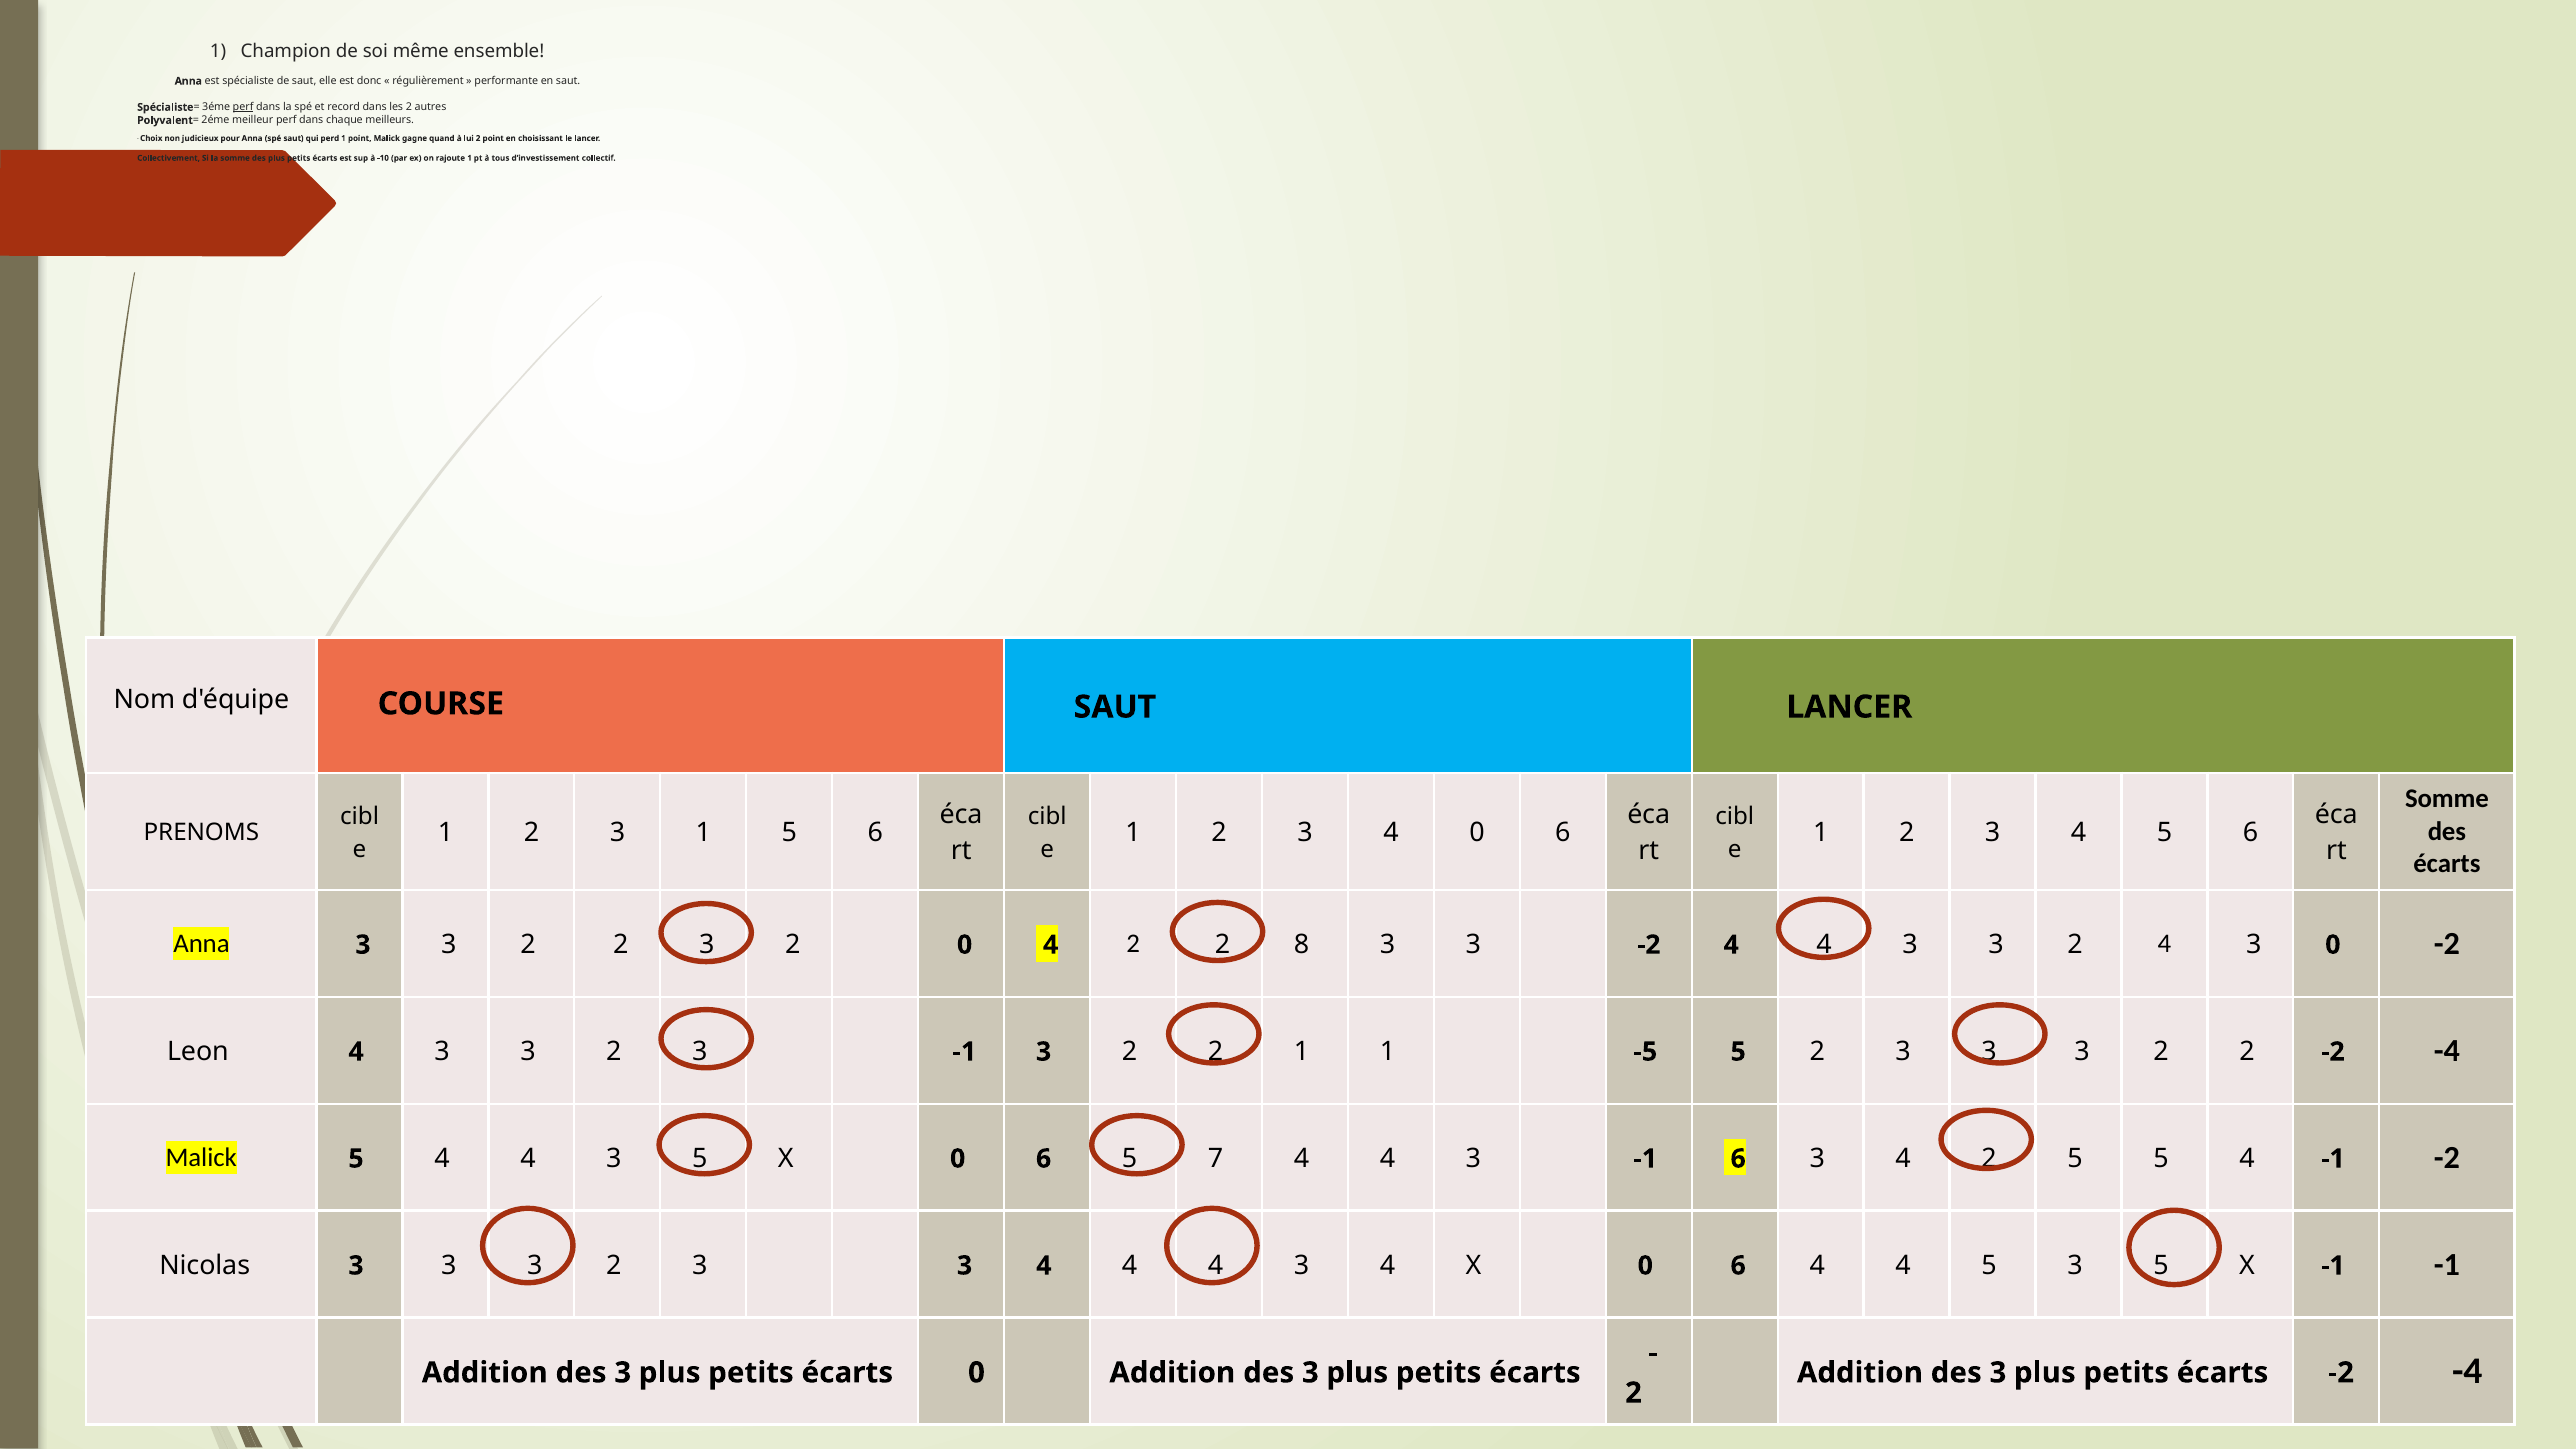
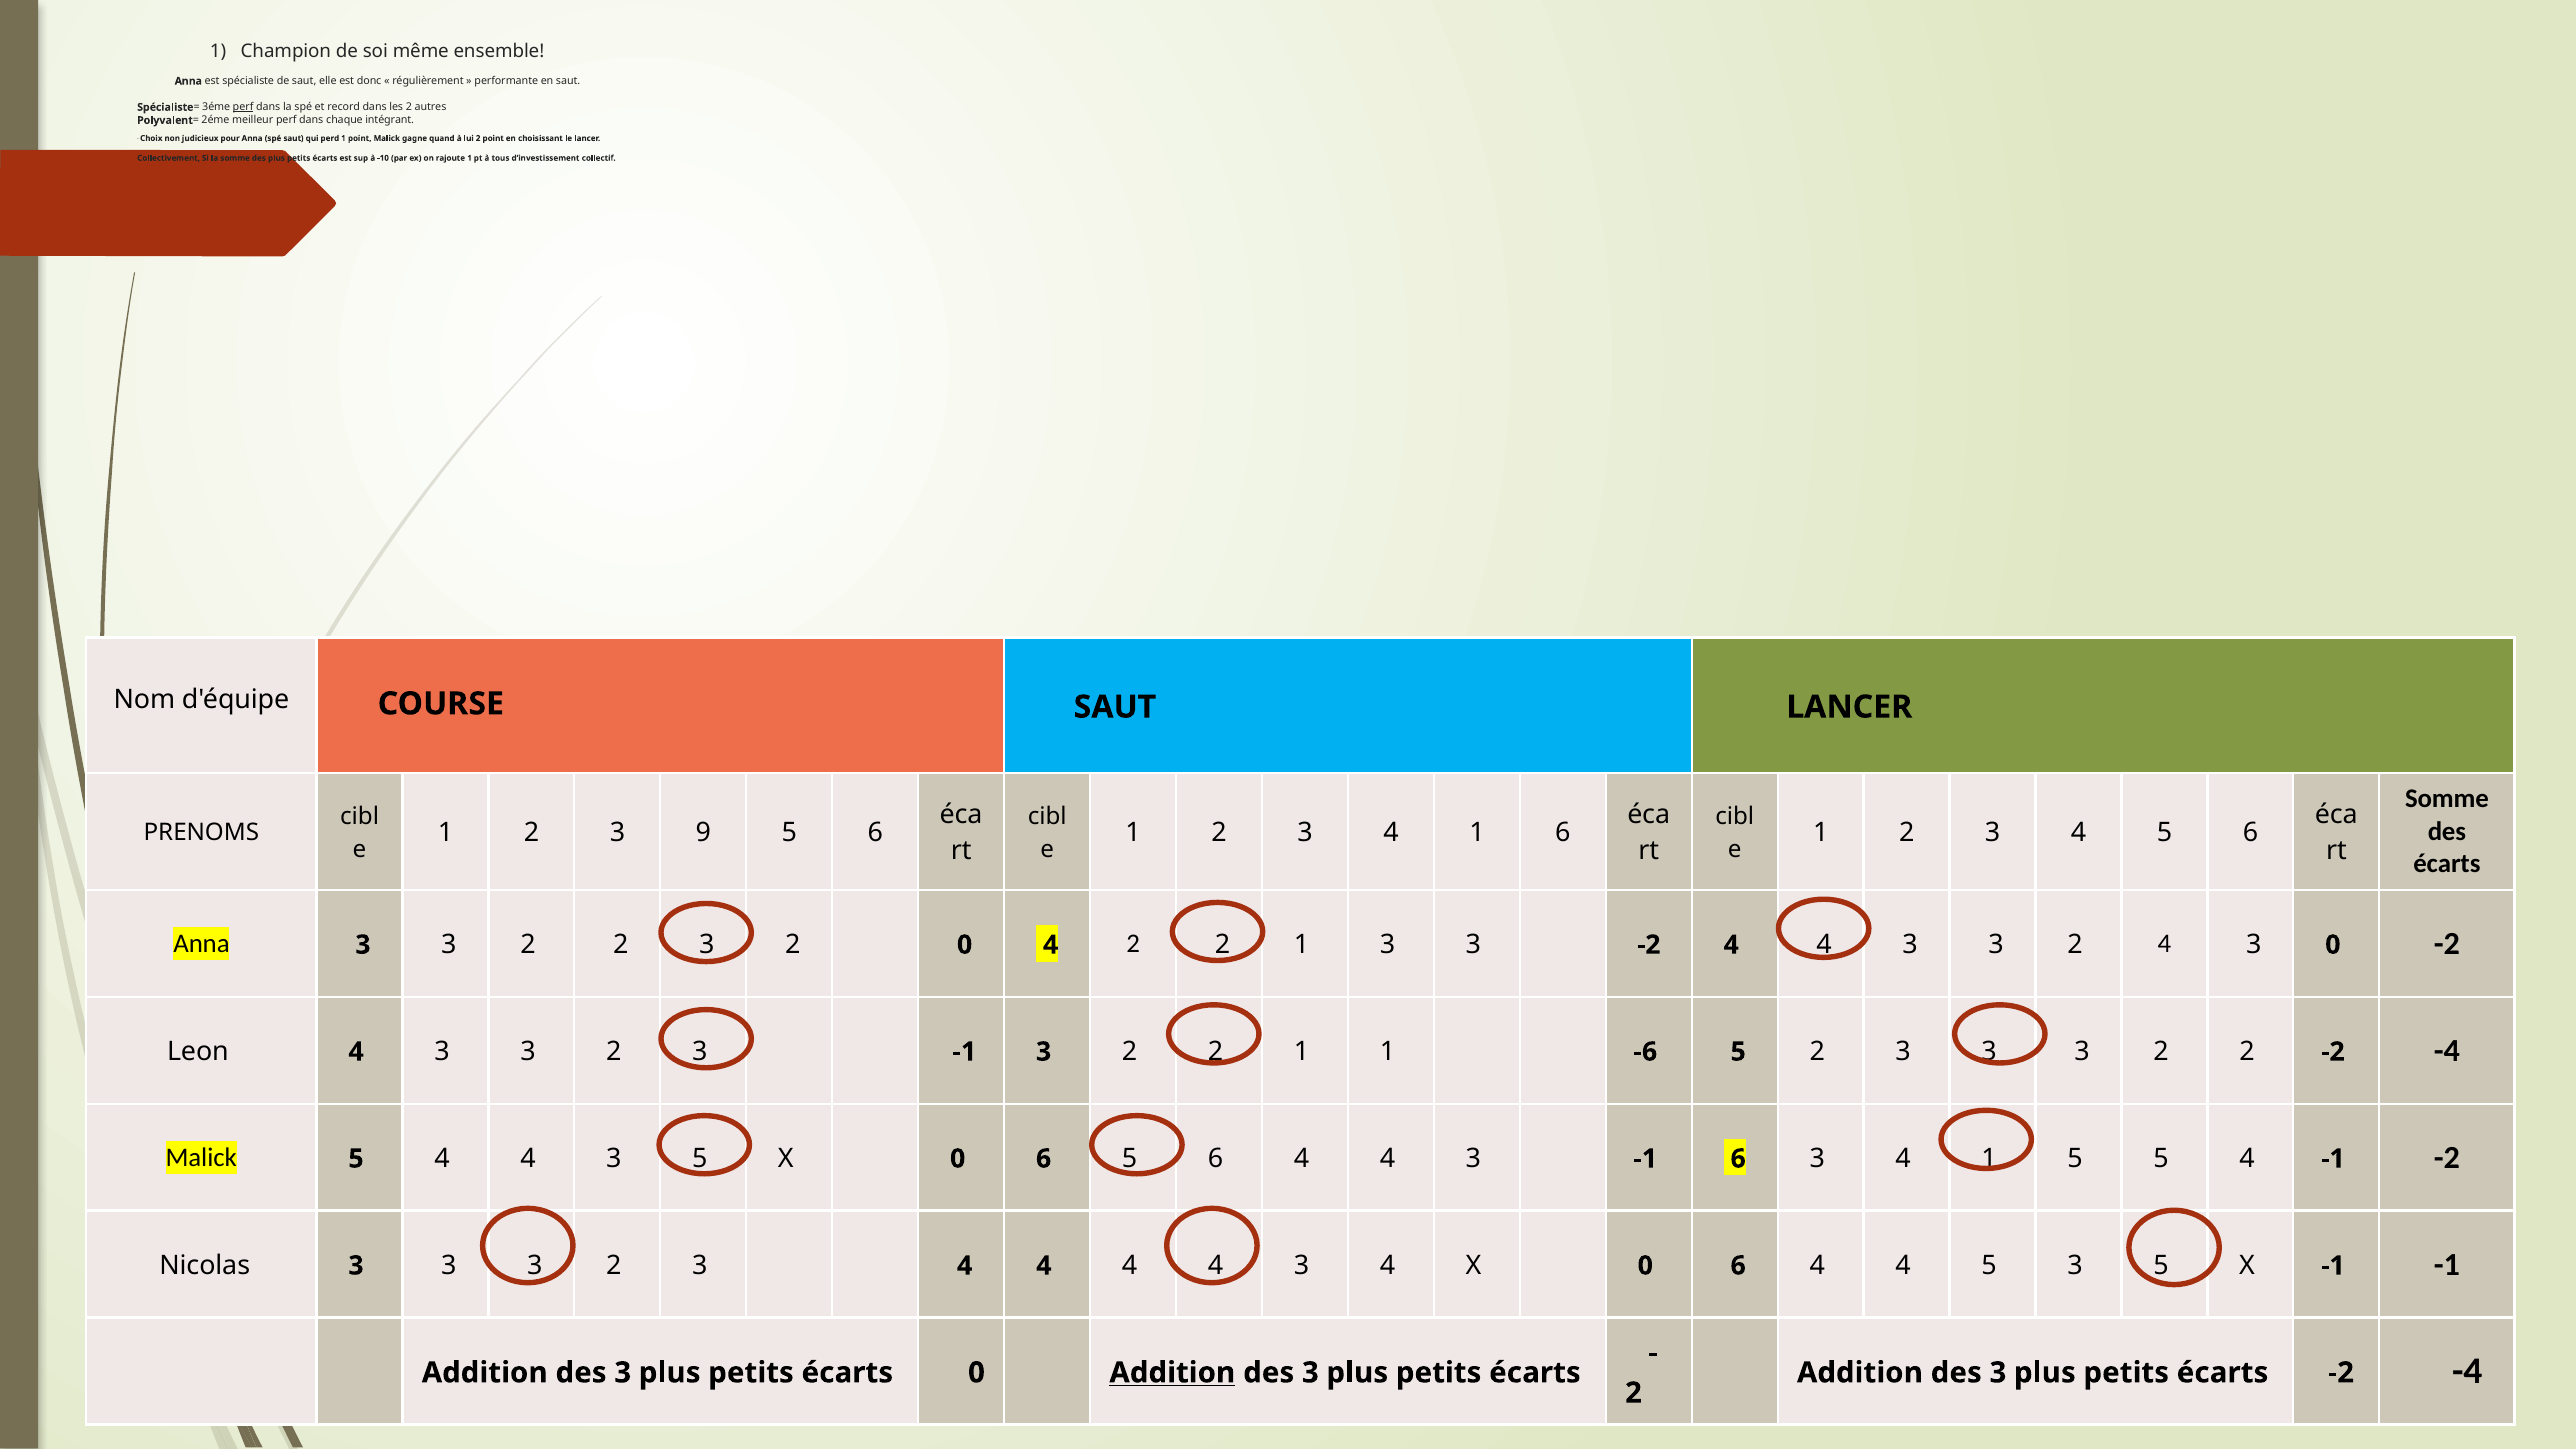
meilleurs: meilleurs -> intégrant (390, 120)
3 1: 1 -> 9 (703, 833)
2 3 4 0: 0 -> 1 (1477, 833)
4 2 2 8: 8 -> 1 (1301, 945)
-5: -5 -> -6 (1645, 1052)
6 5 7: 7 -> 6 (1216, 1159)
6 3 4 2: 2 -> 1 (1989, 1159)
3 2 3 3: 3 -> 4 (965, 1266)
Addition underline: none -> present (1172, 1373)
